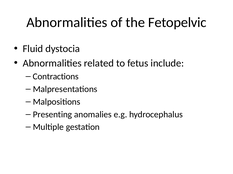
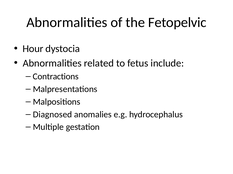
Fluid: Fluid -> Hour (33, 49)
Presenting: Presenting -> Diagnosed (52, 115)
